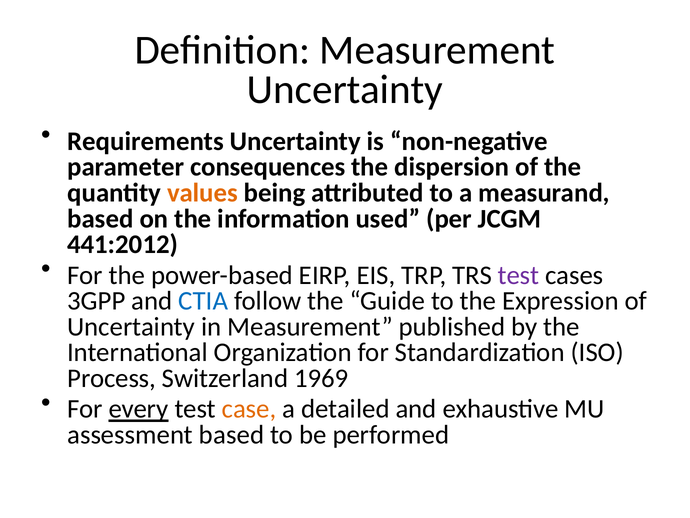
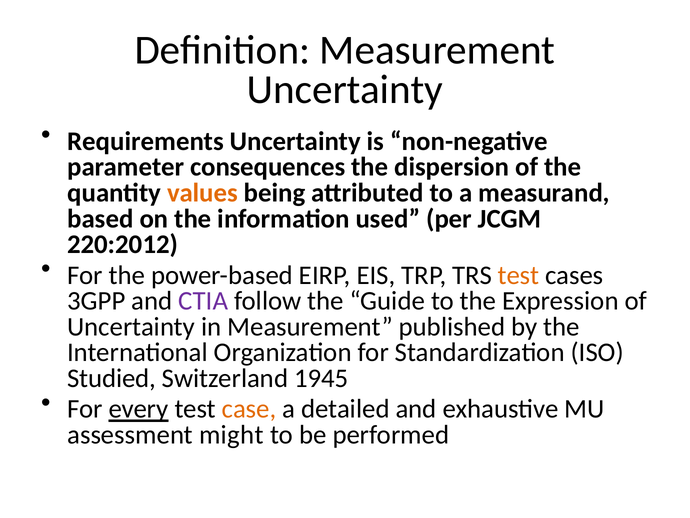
441:2012: 441:2012 -> 220:2012 (123, 244)
test colour: purple -> orange (519, 275)
CTIA colour: blue -> purple (203, 301)
Process: Process -> Studied (112, 378)
1969: 1969 -> 1945 (321, 378)
assessment based: based -> might (231, 434)
